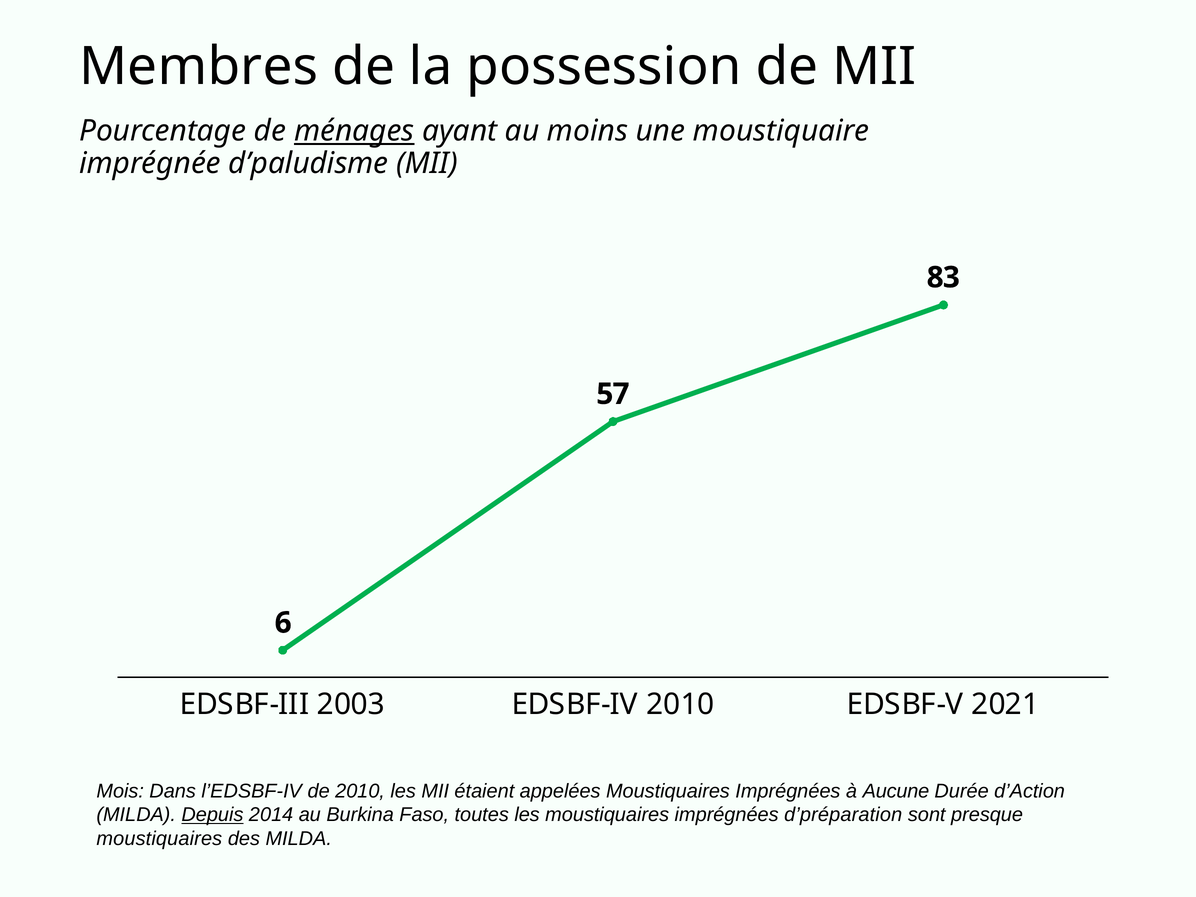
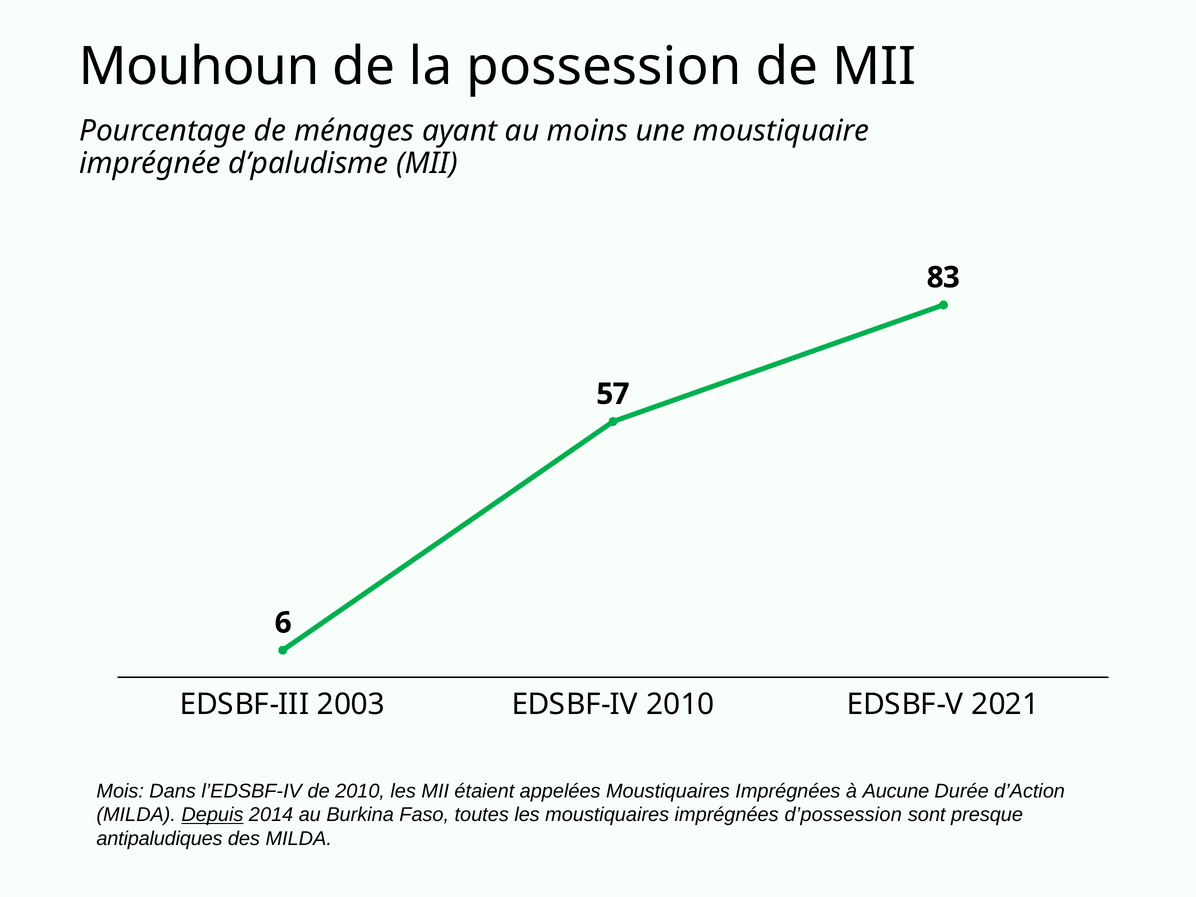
Membres: Membres -> Mouhoun (199, 67)
ménages underline: present -> none (354, 131)
d’préparation: d’préparation -> d’possession (843, 815)
moustiquaires: moustiquaires -> antipaludiques (159, 839)
